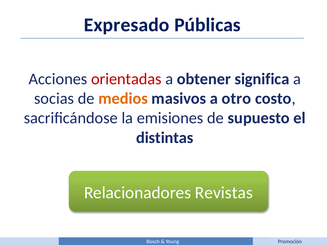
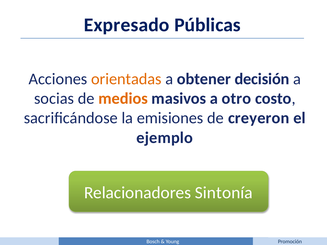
orientadas colour: red -> orange (126, 79)
significa: significa -> decisión (262, 79)
supuesto: supuesto -> creyeron (259, 118)
distintas: distintas -> ejemplo (165, 138)
Revistas: Revistas -> Sintonía (224, 193)
